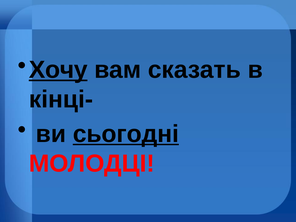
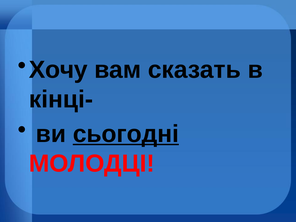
Хочу underline: present -> none (58, 70)
